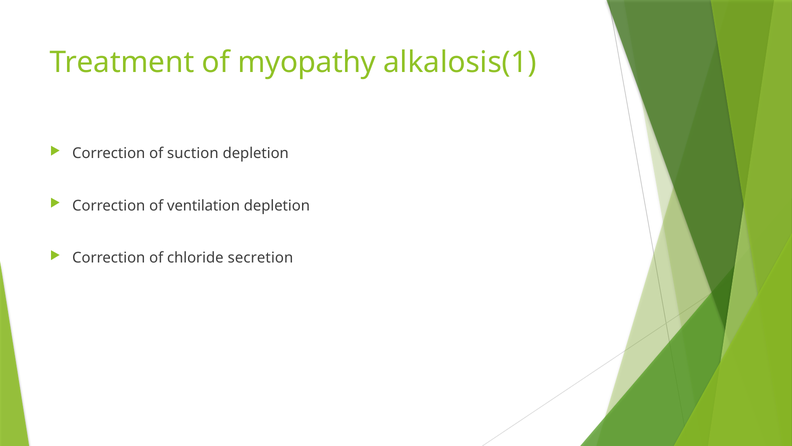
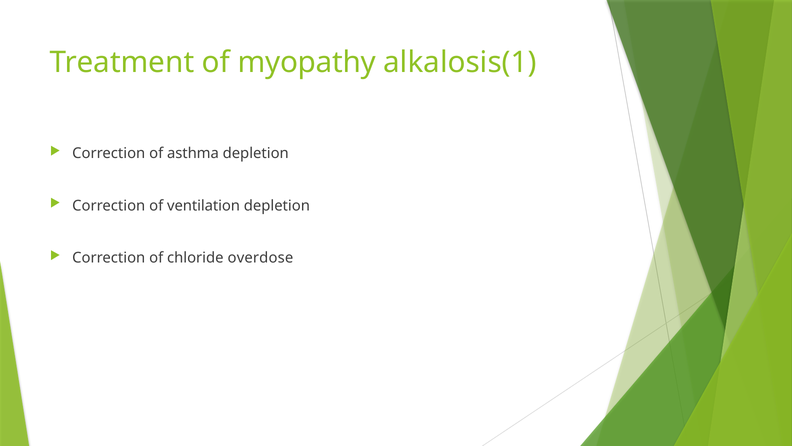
suction: suction -> asthma (193, 153)
secretion: secretion -> overdose (260, 258)
